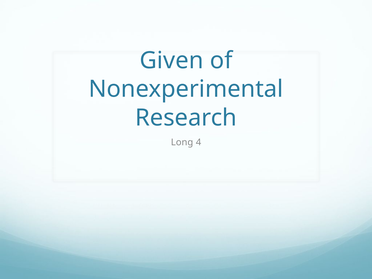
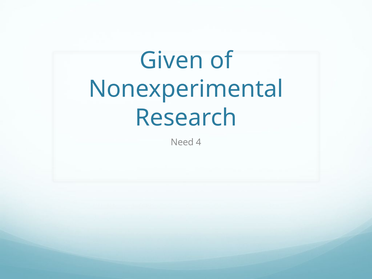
Long: Long -> Need (182, 142)
